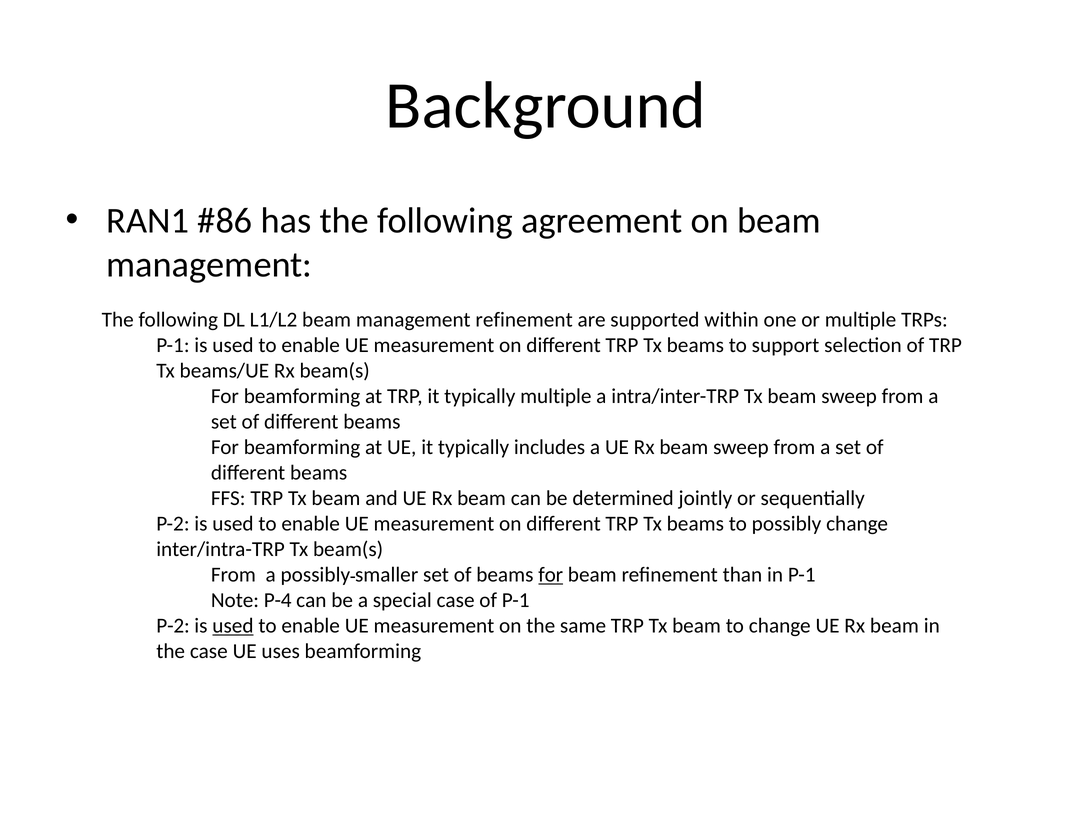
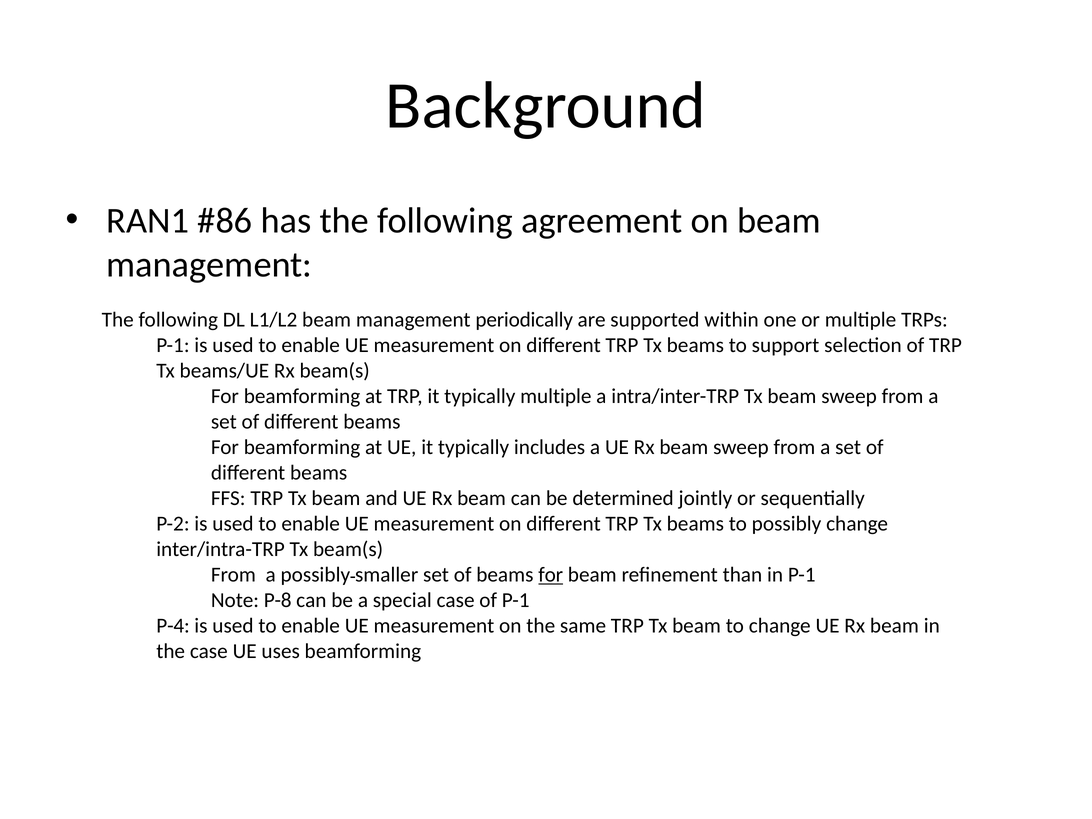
management refinement: refinement -> periodically (524, 320)
P-4: P-4 -> P-8 (278, 600)
P-2: P-2 -> P-4 (173, 626)
used underline: present -> none (233, 626)
